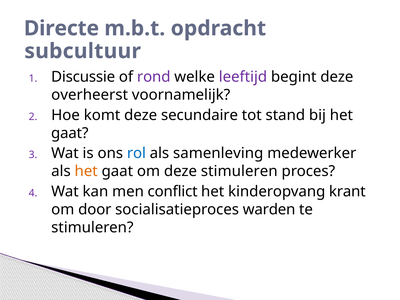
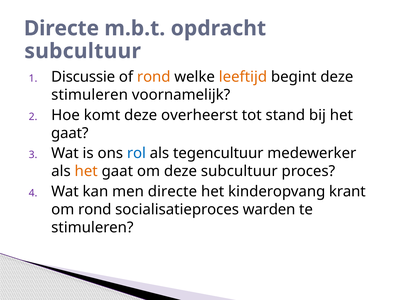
rond colour: purple -> orange (154, 77)
leeftijd colour: purple -> orange (243, 77)
overheerst: overheerst -> stimuleren (90, 95)
secundaire: secundaire -> overheerst (199, 115)
samenleving: samenleving -> tegencultuur (218, 153)
deze stimuleren: stimuleren -> subcultuur (239, 171)
men conflict: conflict -> directe (172, 192)
om door: door -> rond (95, 210)
